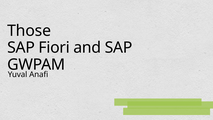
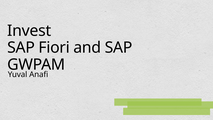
Those: Those -> Invest (29, 31)
